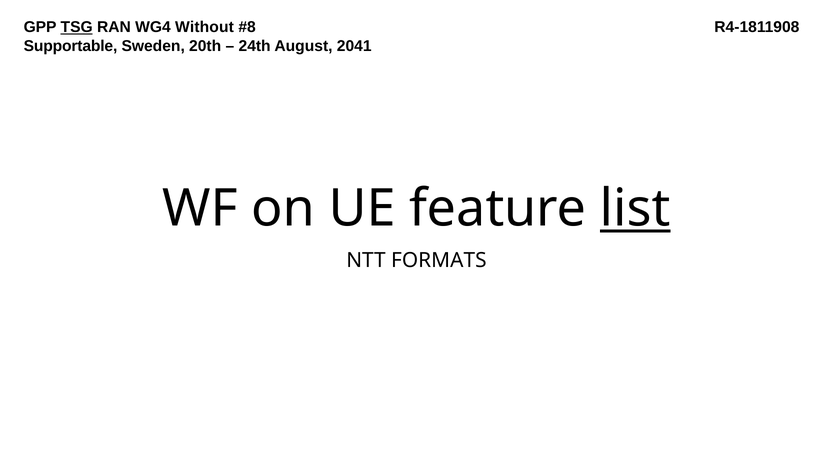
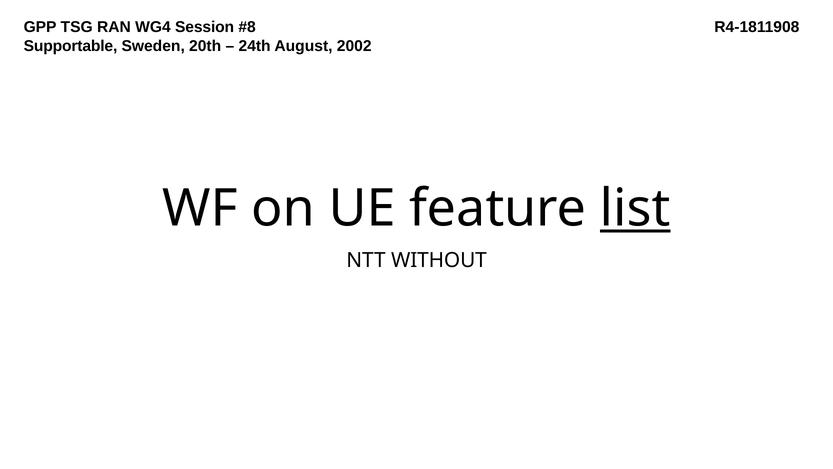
TSG underline: present -> none (77, 27)
Without: Without -> Session (205, 27)
2041: 2041 -> 2002 (354, 46)
FORMATS: FORMATS -> WITHOUT (439, 260)
